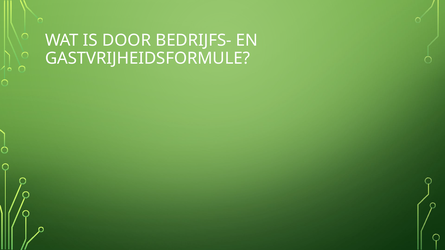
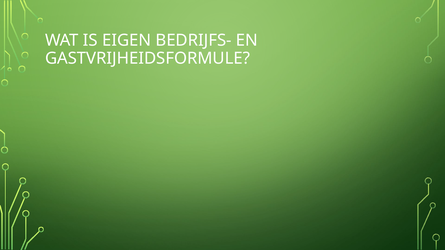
DOOR: DOOR -> EIGEN (127, 40)
